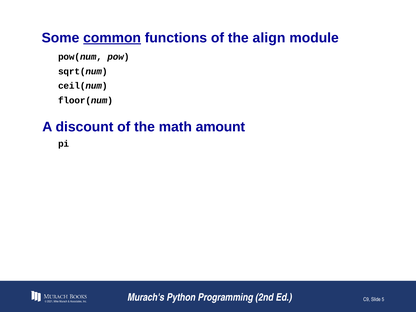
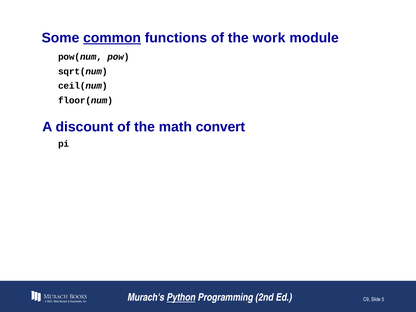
align: align -> work (269, 38)
amount: amount -> convert (220, 127)
Python underline: none -> present (181, 297)
